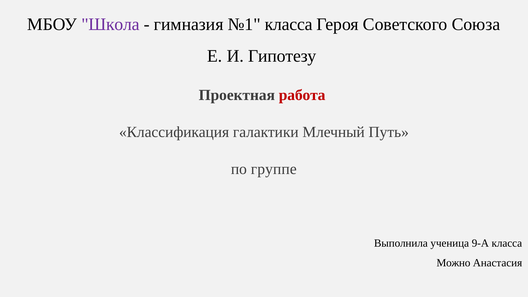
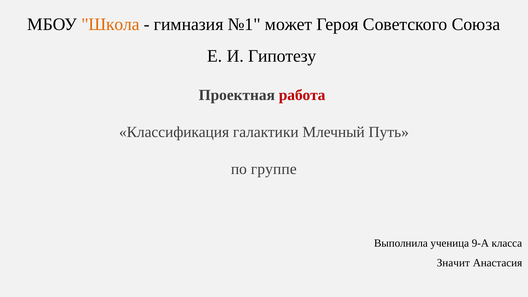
Школа colour: purple -> orange (111, 24)
№1 класса: класса -> может (289, 24)
Можно: Можно -> Значит (453, 263)
